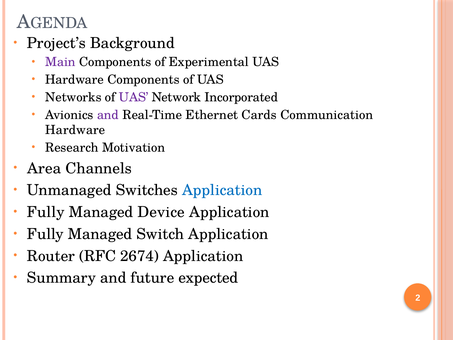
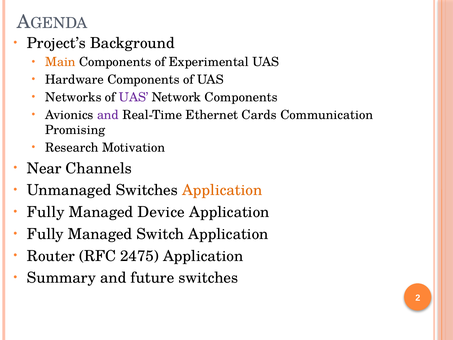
Main colour: purple -> orange (60, 62)
Network Incorporated: Incorporated -> Components (241, 97)
Hardware: Hardware -> Promising (75, 130)
Area: Area -> Near (44, 168)
Application colour: blue -> orange (222, 190)
2674: 2674 -> 2475 (140, 256)
future expected: expected -> switches (208, 278)
